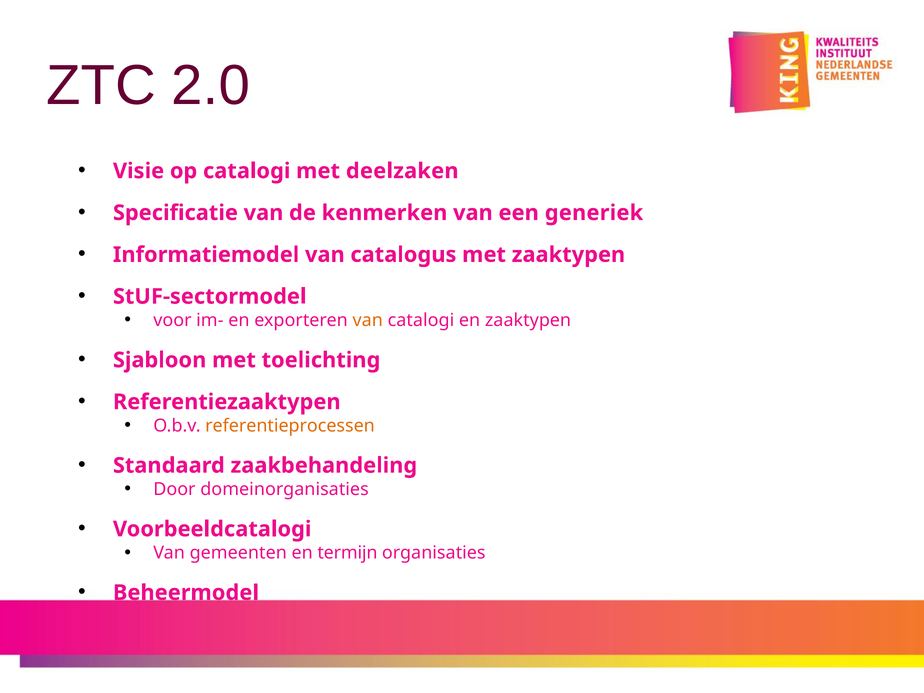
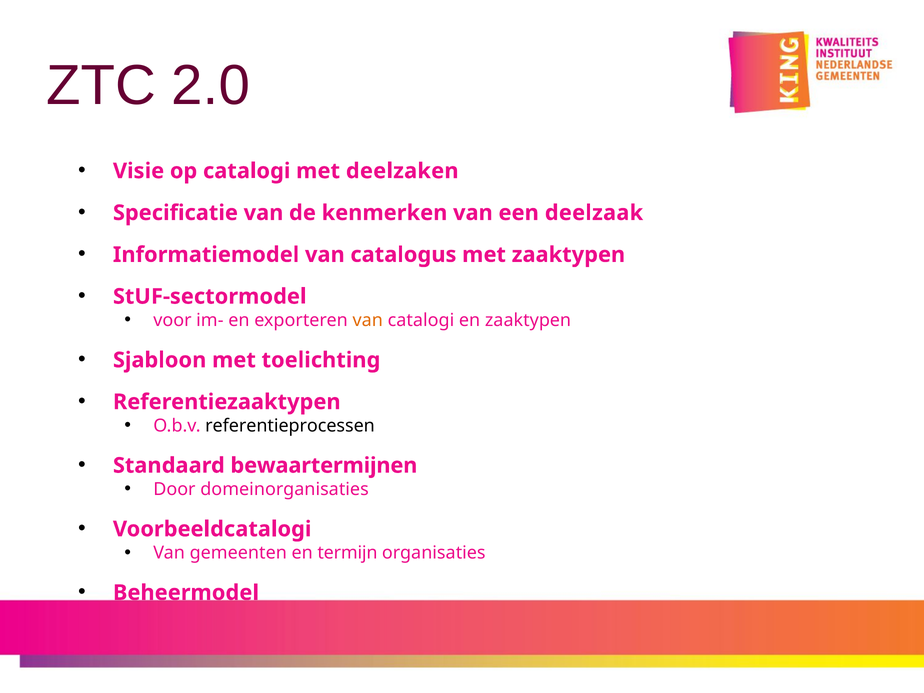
generiek: generiek -> deelzaak (594, 213)
referentieprocessen colour: orange -> black (290, 426)
zaakbehandeling: zaakbehandeling -> bewaartermijnen (324, 466)
